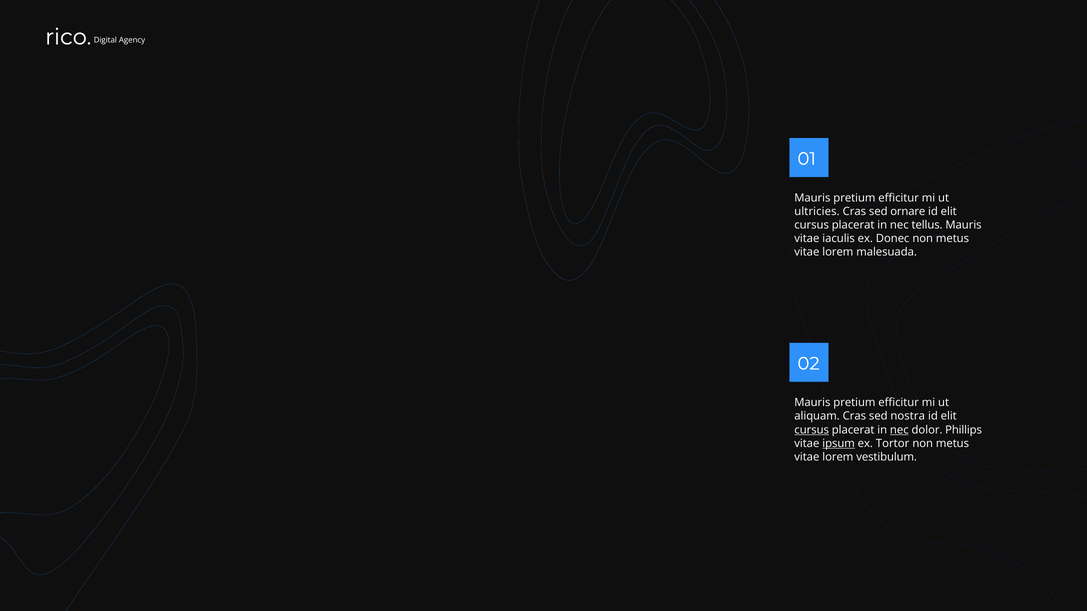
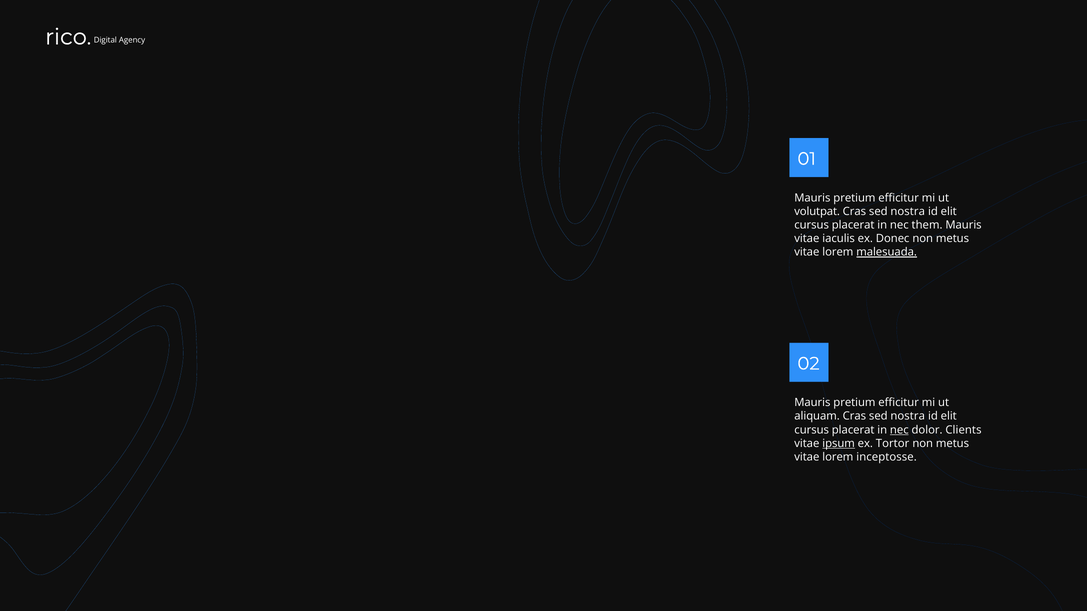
ultricies: ultricies -> volutpat (817, 212)
ornare: ornare -> nostra (908, 212)
tellus: tellus -> them (927, 225)
malesuada underline: none -> present (887, 252)
cursus underline: present -> none (812, 430)
Phillips: Phillips -> Clients (963, 430)
vestibulum: vestibulum -> inceptosse (887, 457)
